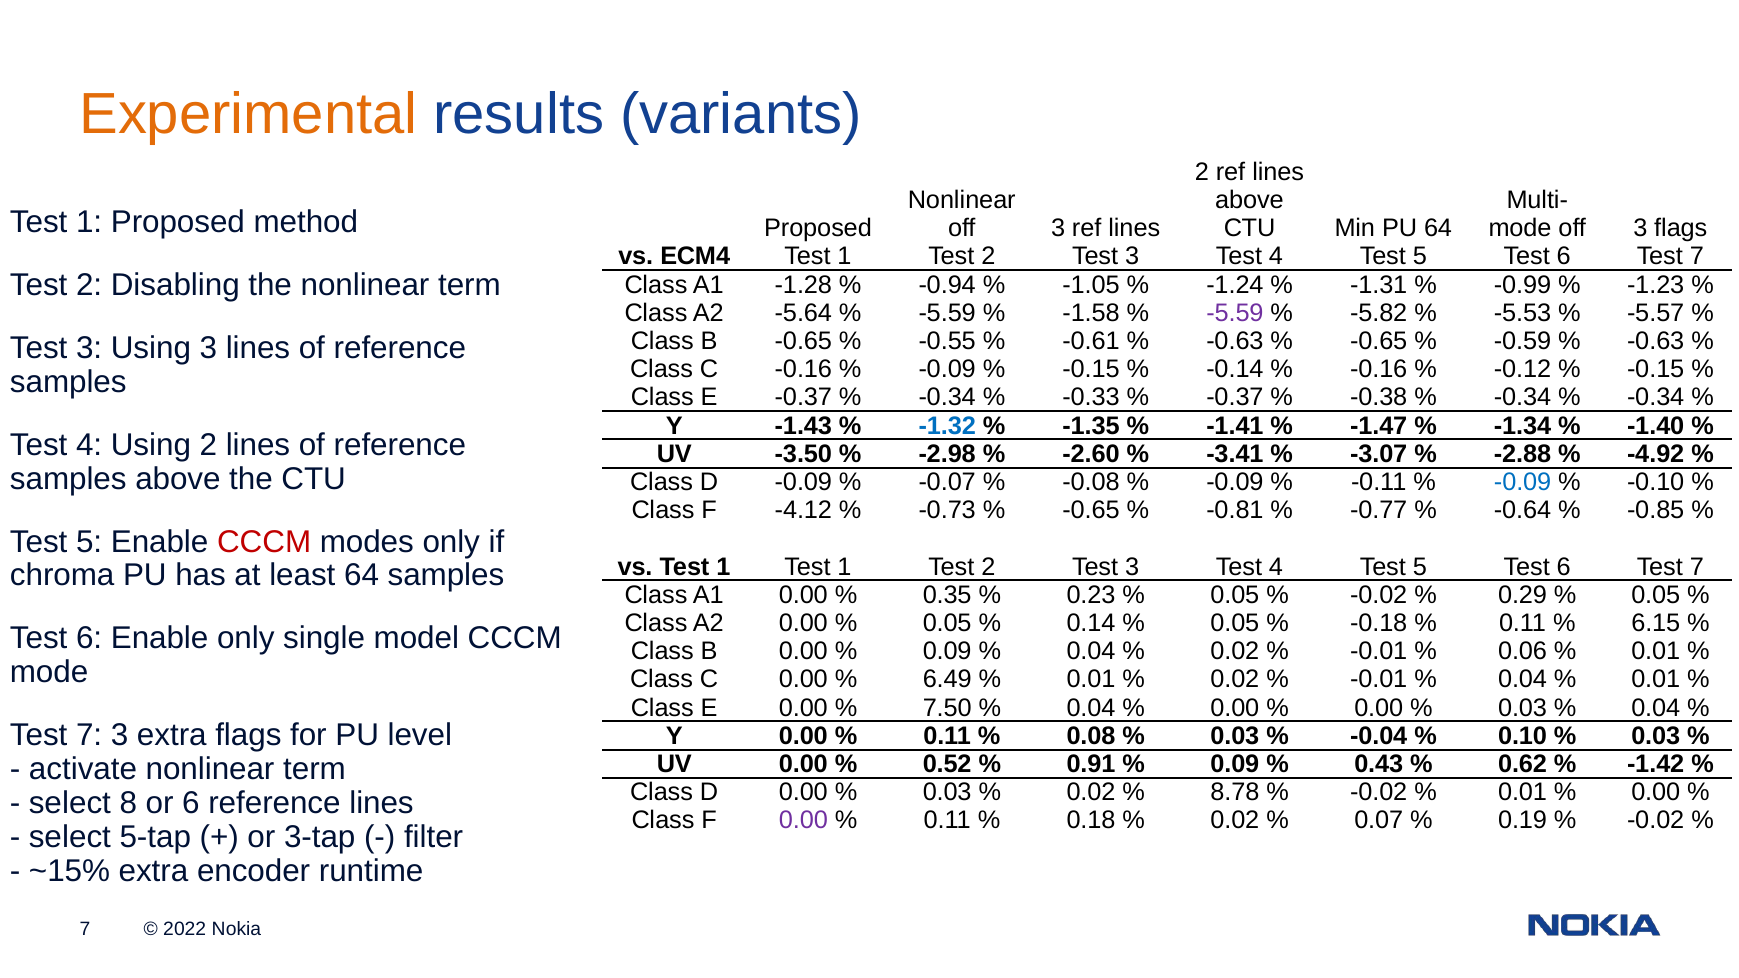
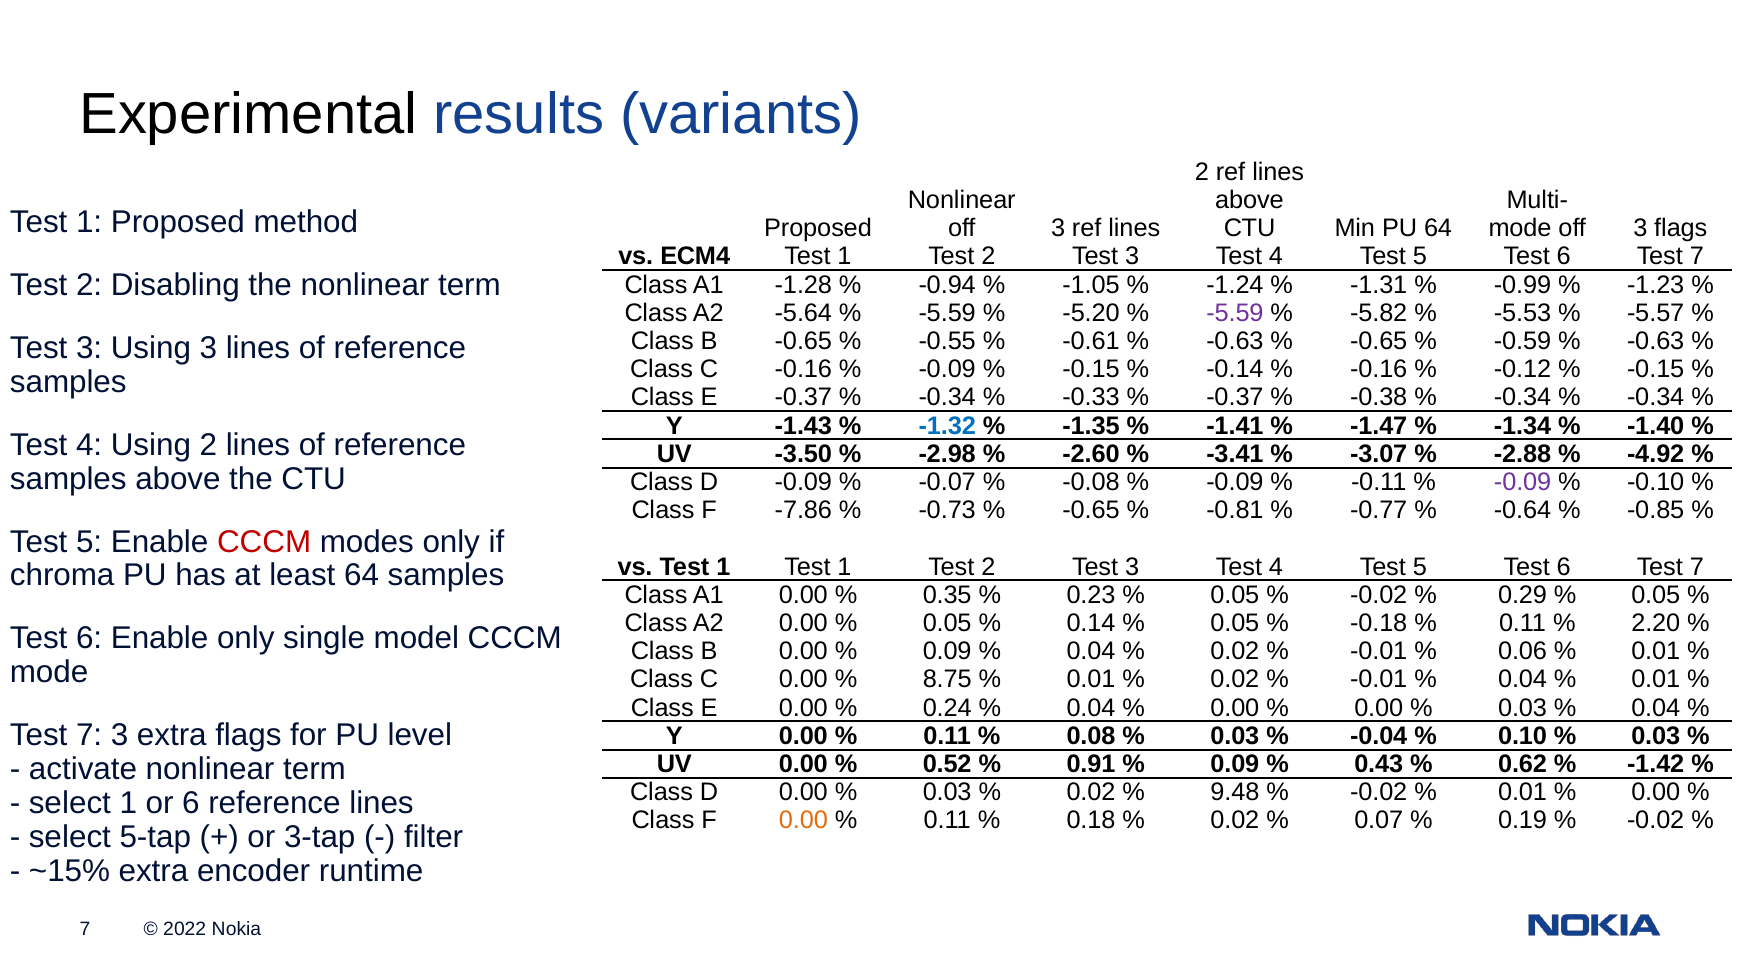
Experimental colour: orange -> black (248, 114)
-1.58: -1.58 -> -5.20 (1091, 313)
-0.09 colour: blue -> purple (1523, 482)
-4.12: -4.12 -> -7.86 (803, 510)
6.15: 6.15 -> 2.20 (1656, 623)
6.49: 6.49 -> 8.75 (947, 680)
7.50: 7.50 -> 0.24 (947, 708)
8.78: 8.78 -> 9.48 (1235, 793)
select 8: 8 -> 1 (128, 803)
0.00 colour: purple -> orange (803, 821)
